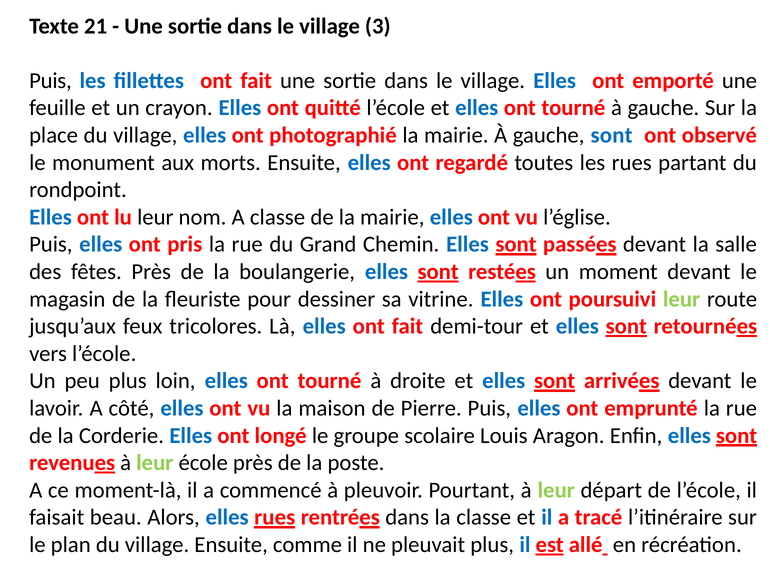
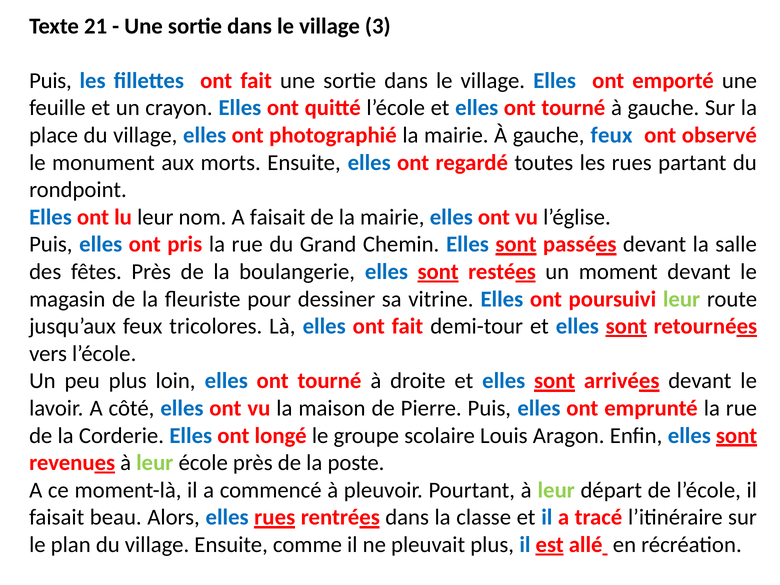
gauche sont: sont -> feux (612, 135)
A classe: classe -> faisait (278, 217)
